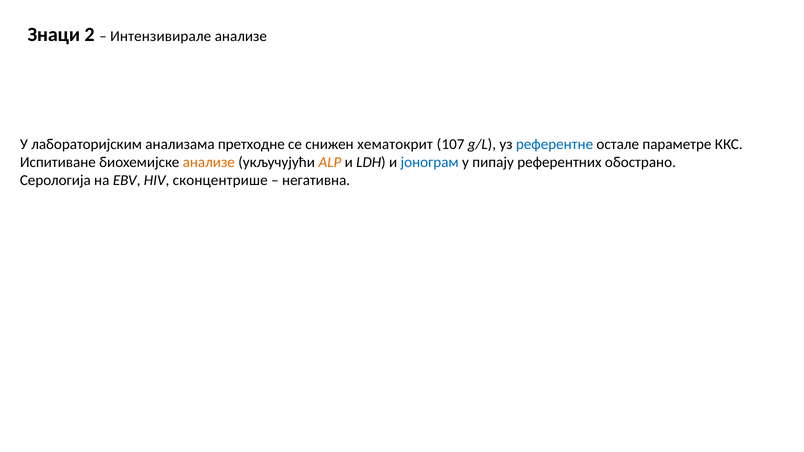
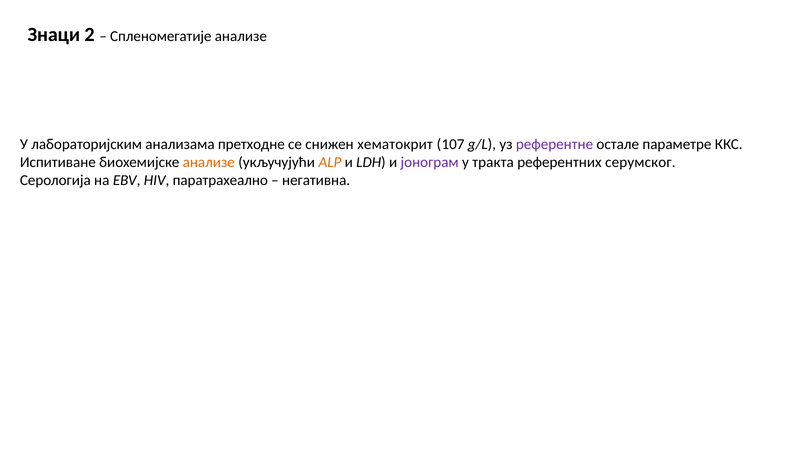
Интензивирале: Интензивирале -> Спленомегатије (161, 36)
референтне colour: blue -> purple (555, 144)
јонограм colour: blue -> purple (430, 162)
пипају: пипају -> тракта (493, 162)
обострано: обострано -> серумског (640, 162)
сконцентрише: сконцентрише -> паратрахеално (220, 180)
